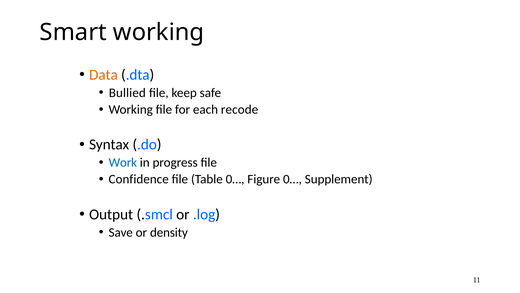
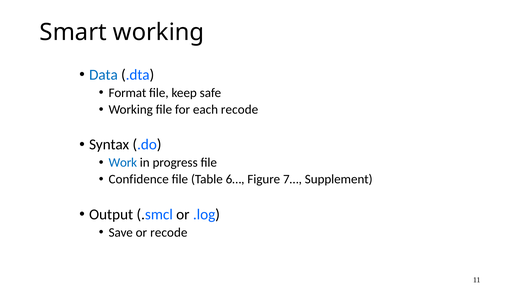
Data colour: orange -> blue (103, 75)
Bullied: Bullied -> Format (127, 93)
Table 0…: 0… -> 6… (235, 179)
Figure 0…: 0… -> 7… (292, 179)
or density: density -> recode (169, 232)
